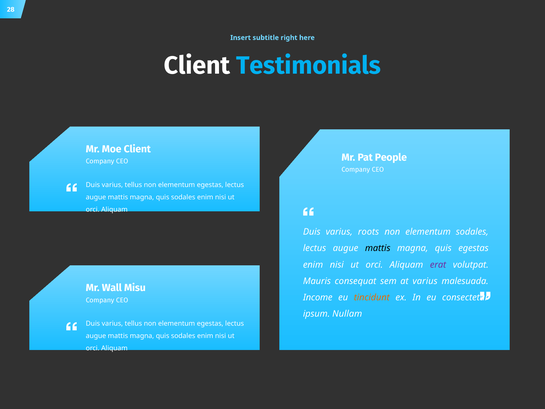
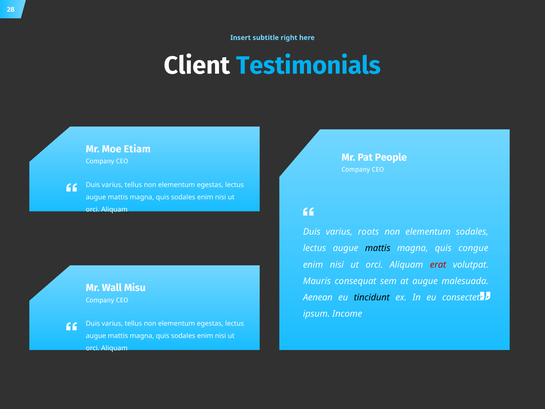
Moe Client: Client -> Etiam (137, 149)
quis egestas: egestas -> congue (473, 248)
erat colour: purple -> red (438, 265)
at varius: varius -> augue (425, 281)
Income: Income -> Aenean (318, 297)
tincidunt colour: orange -> black (372, 297)
Nullam: Nullam -> Income (347, 314)
